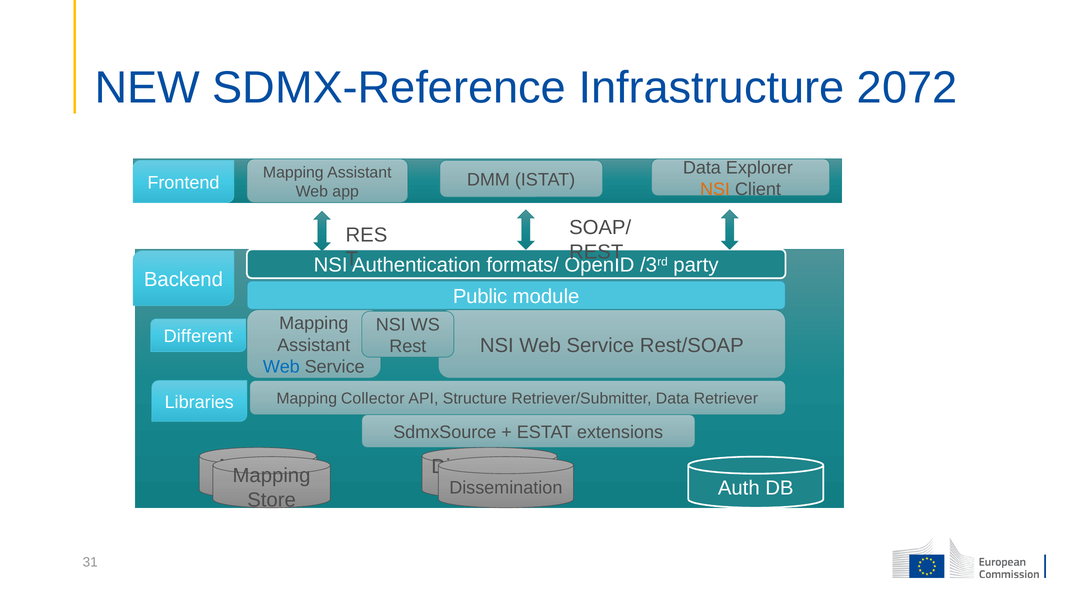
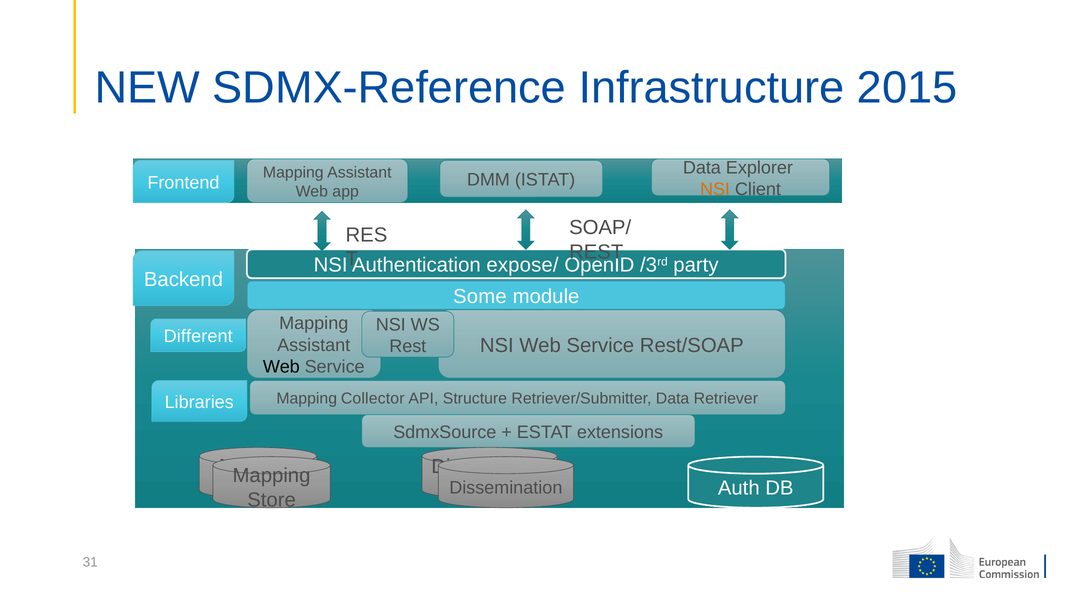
2072: 2072 -> 2015 (907, 88)
formats/: formats/ -> expose/ (522, 265)
Public: Public -> Some (480, 297)
Web colour: blue -> black (281, 367)
